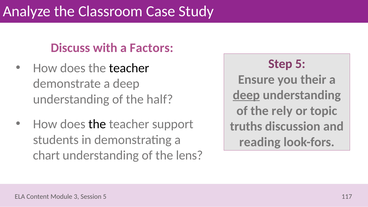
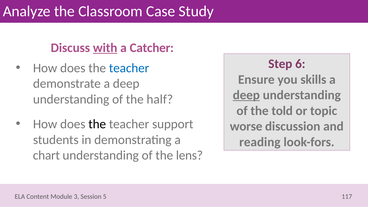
with underline: none -> present (105, 48)
Factors: Factors -> Catcher (152, 48)
Step 5: 5 -> 6 (300, 64)
teacher colour: black -> blue (129, 68)
their: their -> skills (313, 79)
rely: rely -> told (282, 111)
truths: truths -> worse (246, 126)
